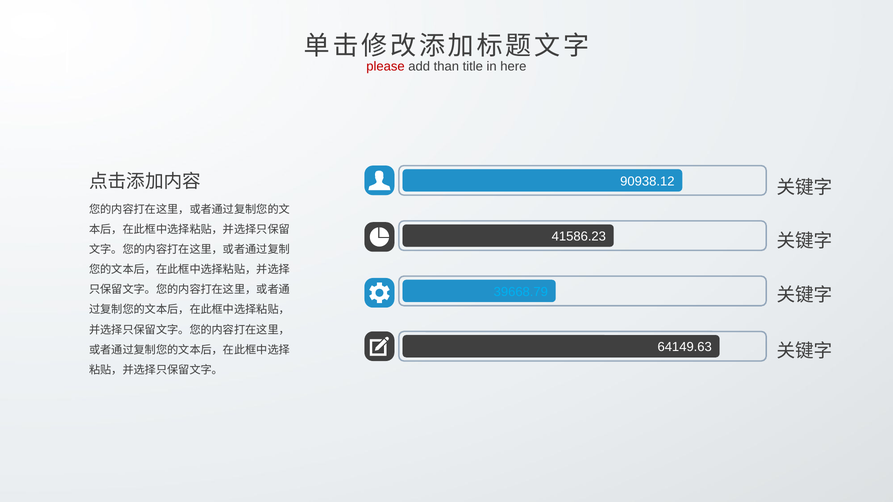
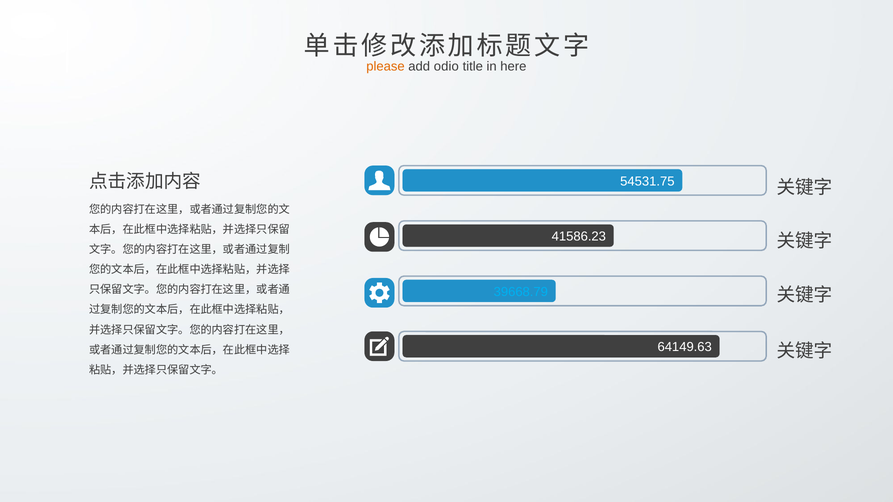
please colour: red -> orange (385, 66)
than: than -> odio (446, 66)
90938.12: 90938.12 -> 54531.75 (647, 181)
